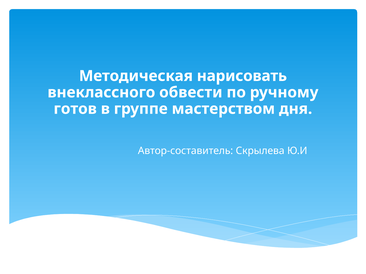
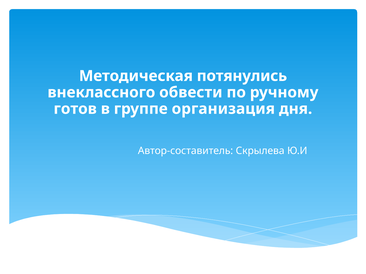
нарисовать: нарисовать -> потянулись (242, 76)
мастерством: мастерством -> организация (223, 109)
